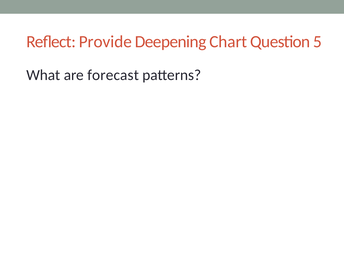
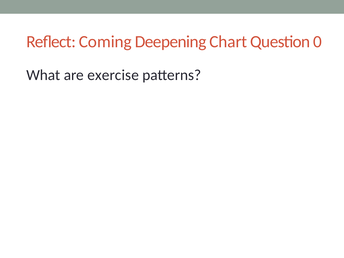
Provide: Provide -> Coming (105, 42)
5: 5 -> 0 (318, 42)
forecast: forecast -> exercise (113, 75)
